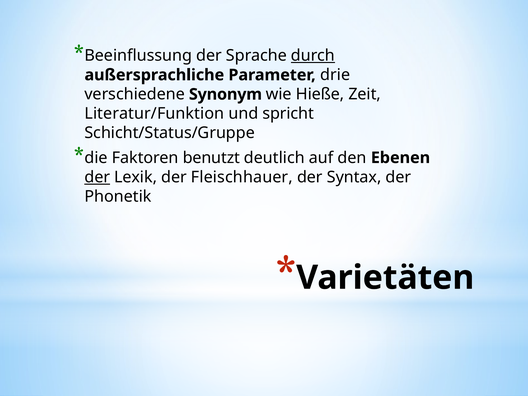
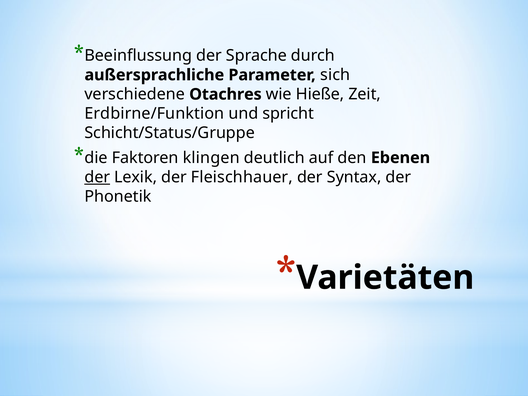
durch underline: present -> none (313, 56)
drie: drie -> sich (335, 75)
Synonym: Synonym -> Otachres (225, 94)
Literatur/Funktion: Literatur/Funktion -> Erdbirne/Funktion (154, 114)
benutzt: benutzt -> klingen (211, 158)
